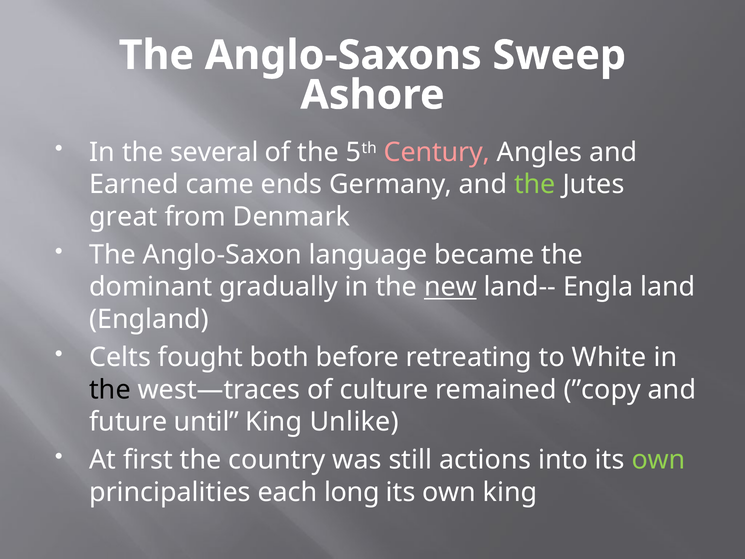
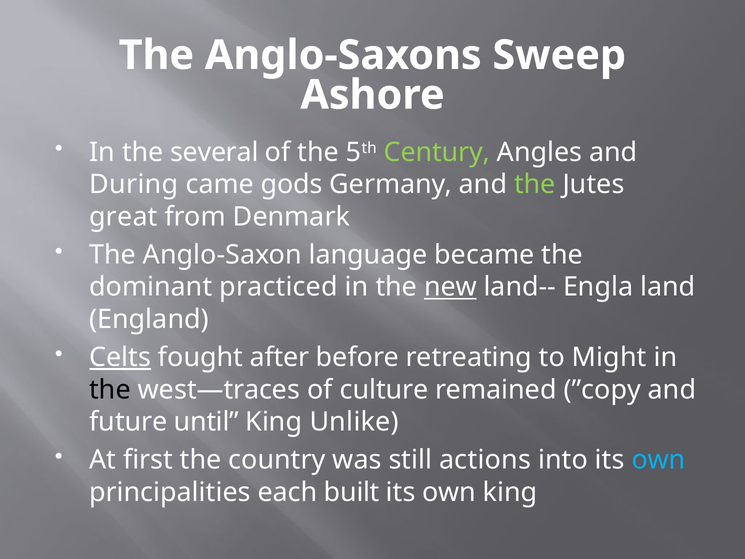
Century colour: pink -> light green (437, 152)
Earned: Earned -> During (134, 184)
ends: ends -> gods (292, 184)
gradually: gradually -> practiced (279, 287)
Celts underline: none -> present (120, 357)
both: both -> after (280, 357)
White: White -> Might (609, 357)
own colour: light green -> light blue (658, 460)
long: long -> built (352, 492)
